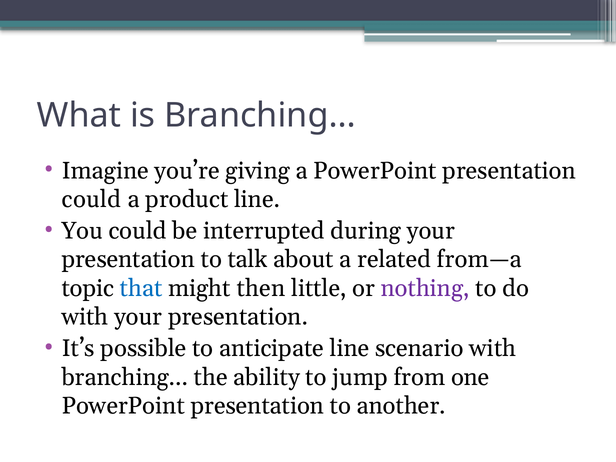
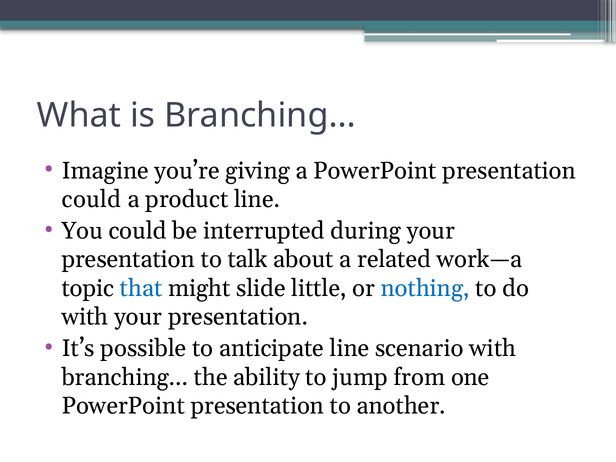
from—a: from—a -> work—a (479, 259)
then: then -> slide (261, 288)
nothing colour: purple -> blue (425, 288)
